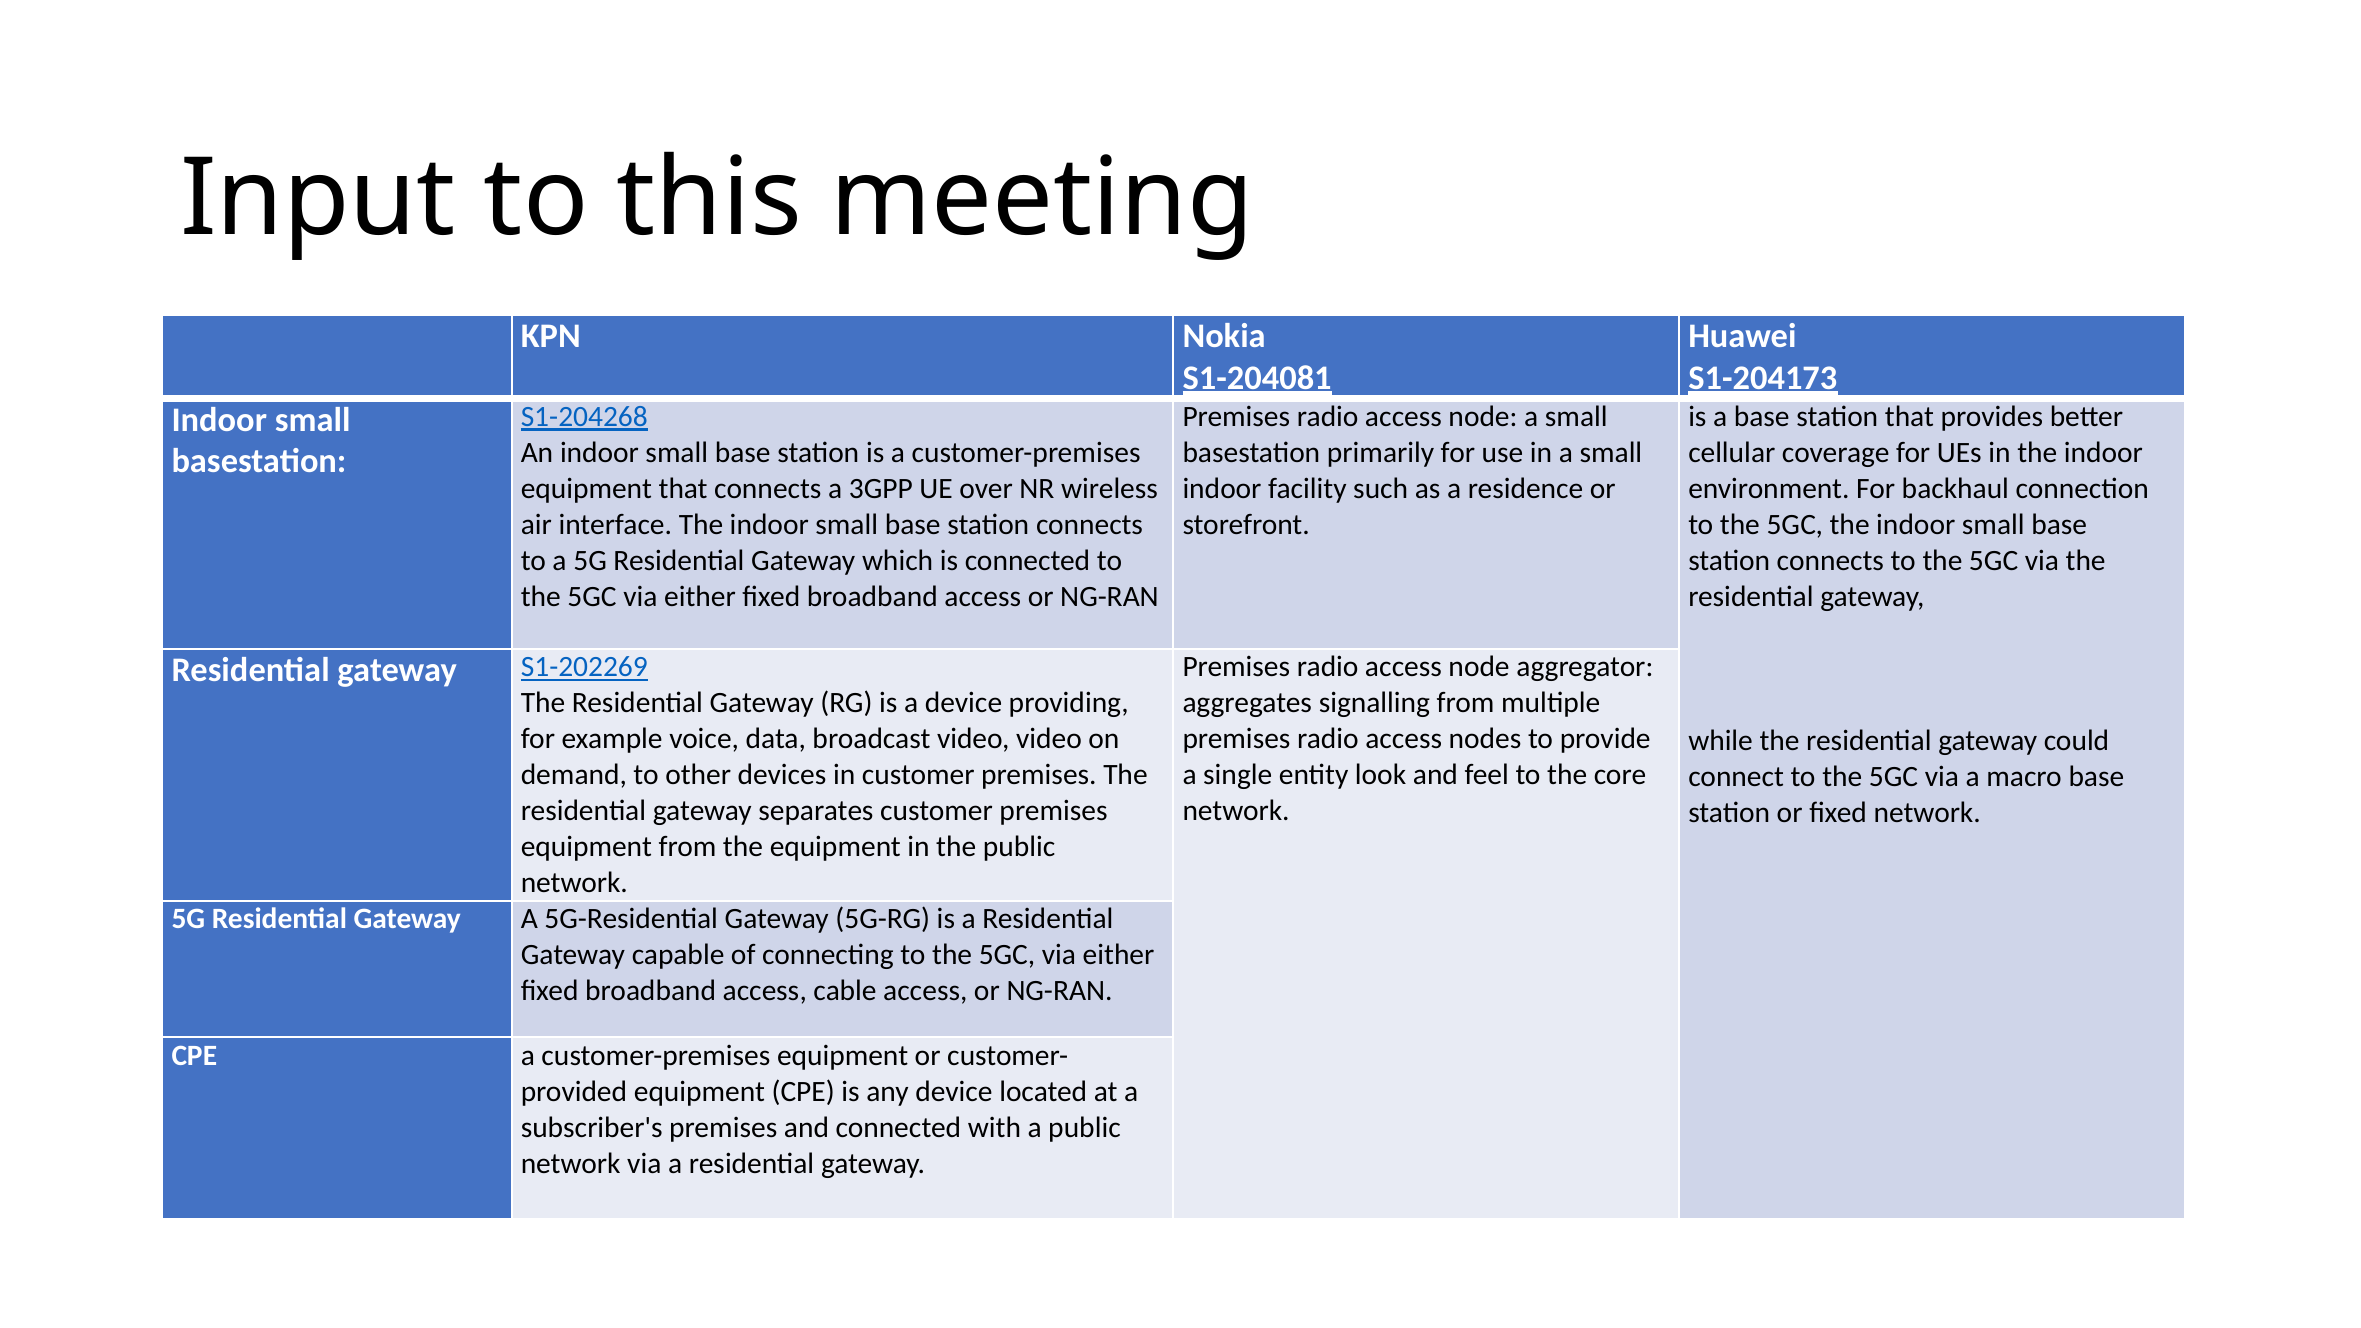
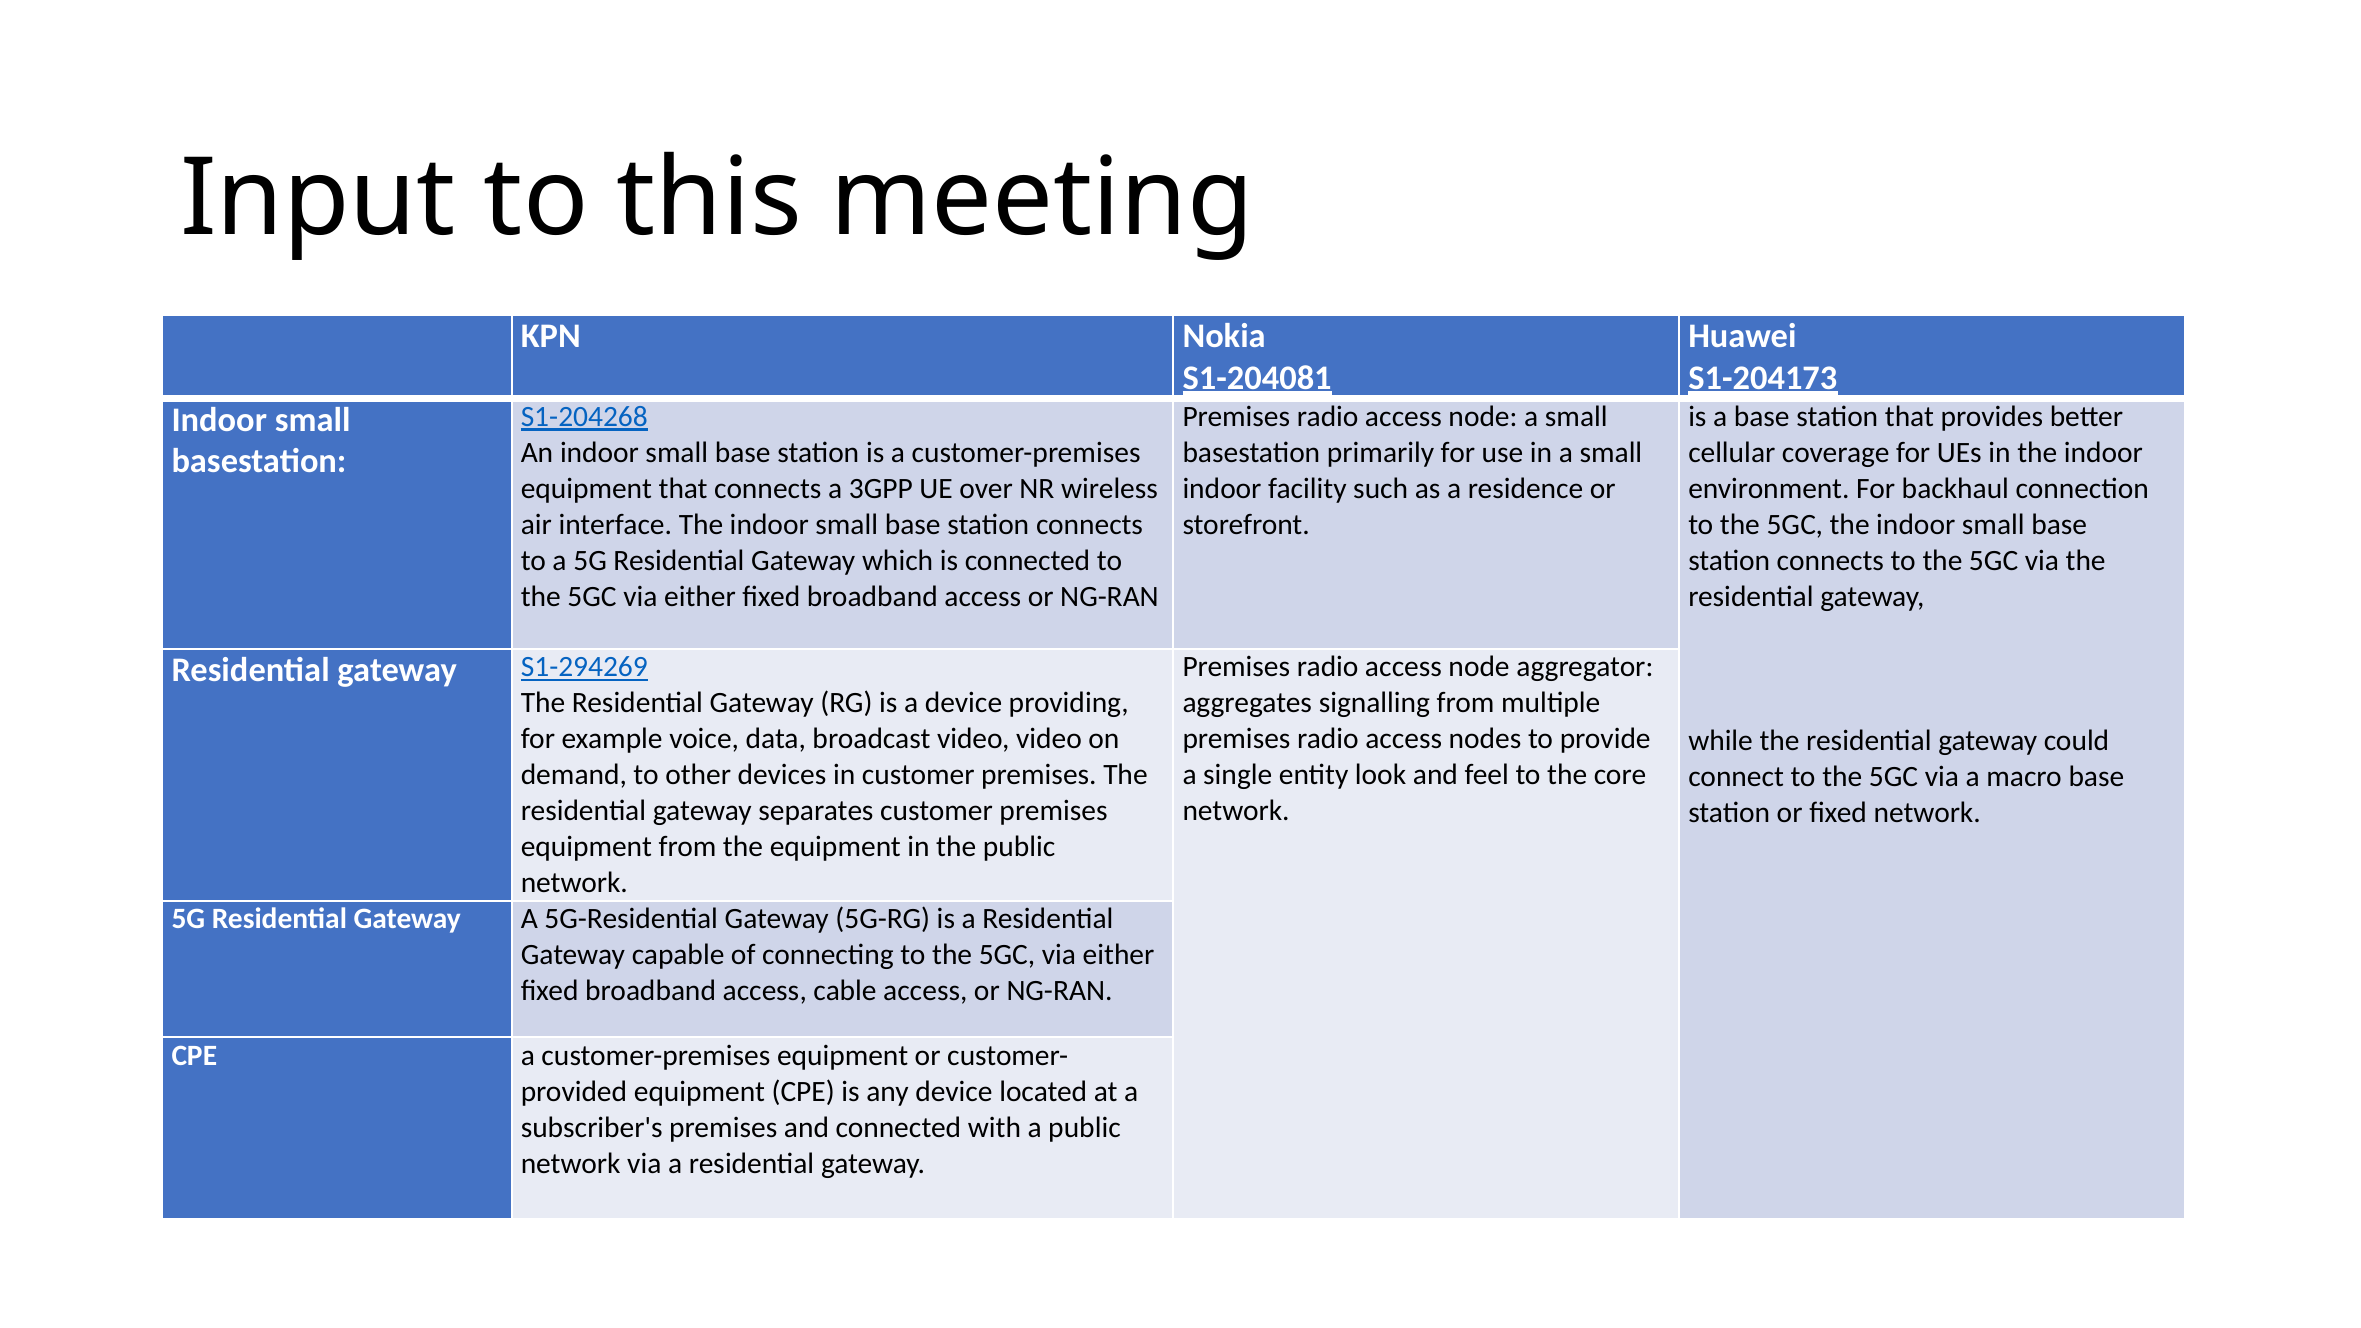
S1-202269: S1-202269 -> S1-294269 (584, 667)
